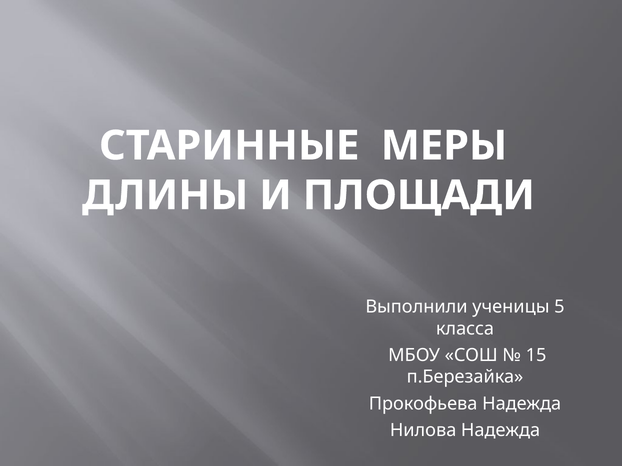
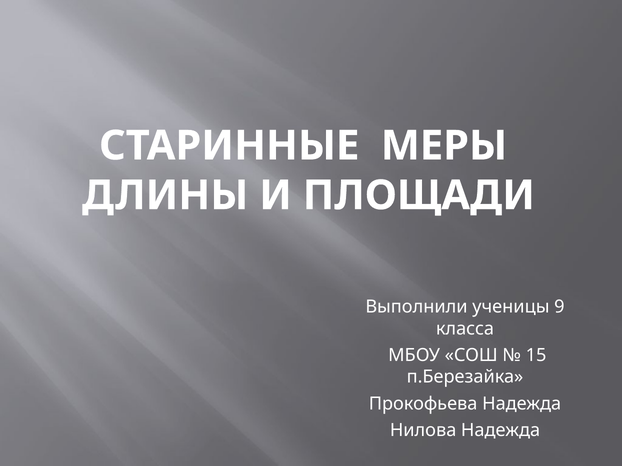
5: 5 -> 9 (559, 307)
